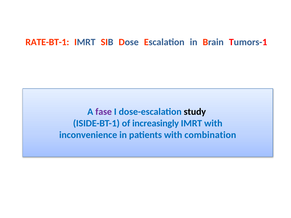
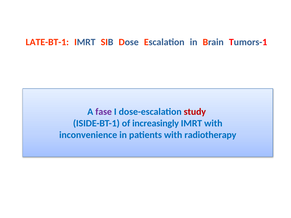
RATE-BT-1: RATE-BT-1 -> LATE-BT-1 (47, 42)
study colour: black -> red (195, 112)
combination: combination -> radiotherapy (210, 135)
